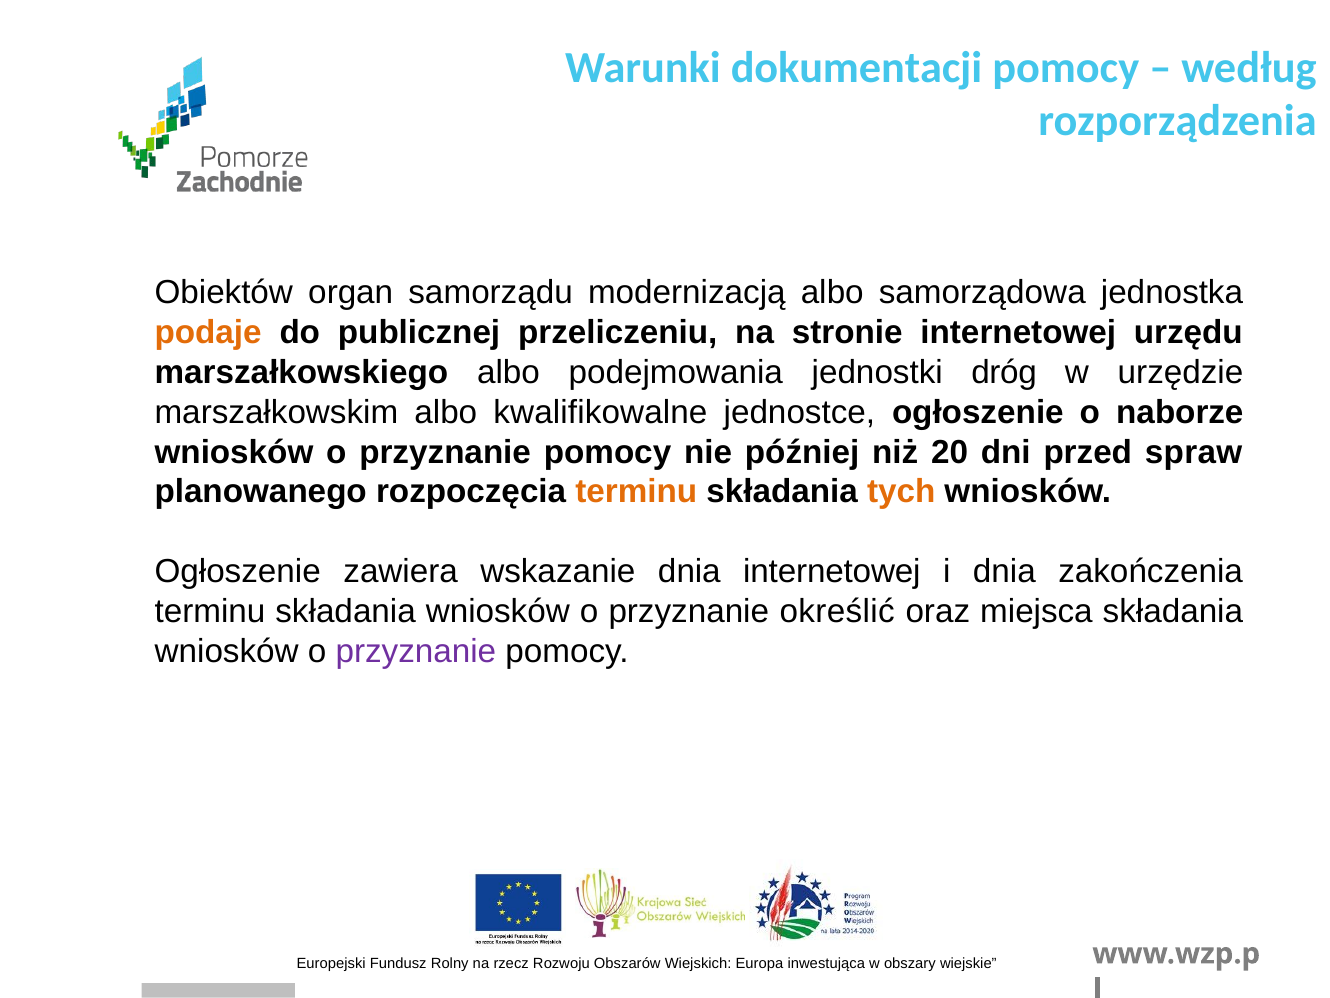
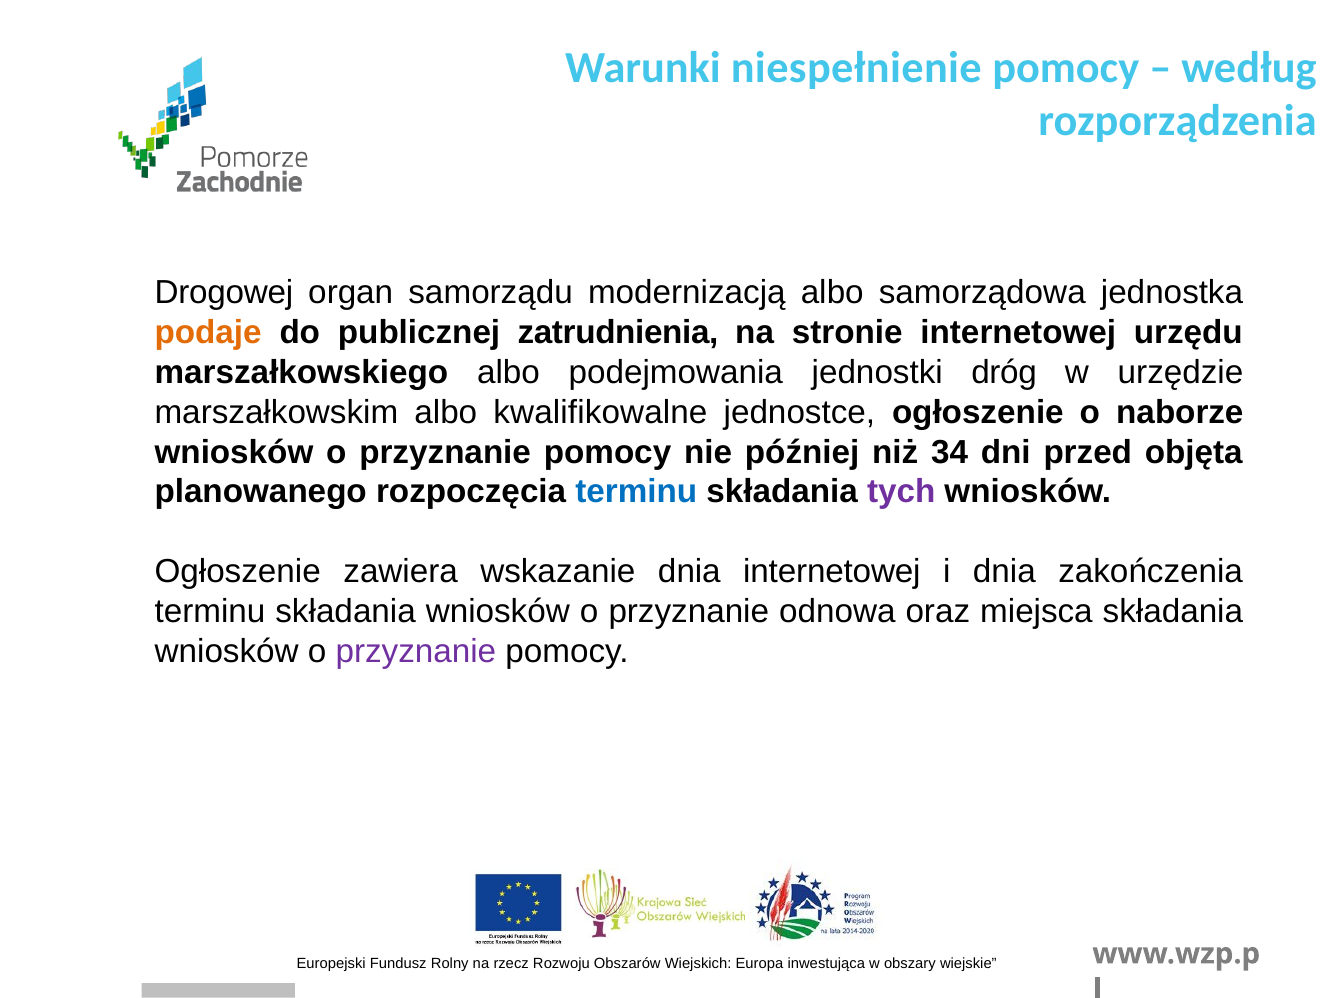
dokumentacji: dokumentacji -> niespełnienie (856, 67)
Obiektów: Obiektów -> Drogowej (224, 292)
przeliczeniu: przeliczeniu -> zatrudnienia (618, 332)
20: 20 -> 34 (950, 452)
spraw: spraw -> objęta (1194, 452)
terminu colour: orange -> blue (636, 492)
tych colour: orange -> purple (901, 492)
określić: określić -> odnowa (837, 611)
